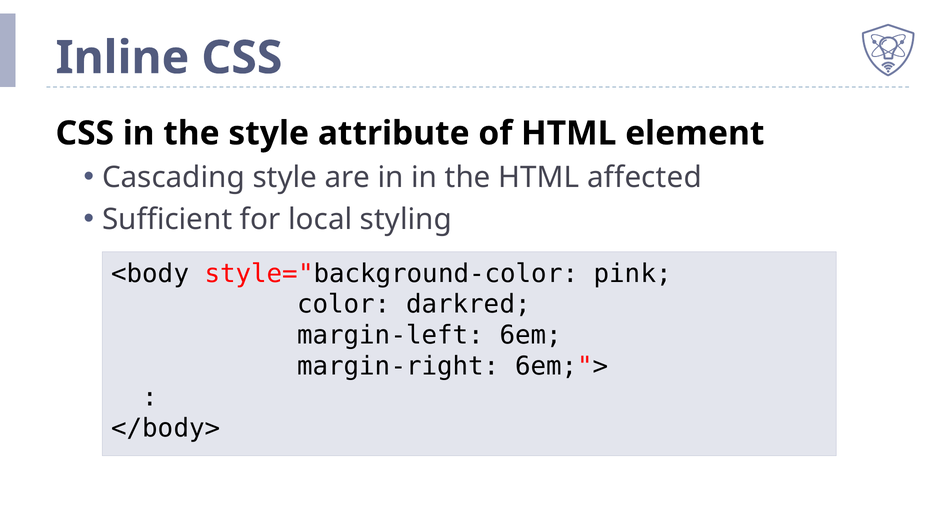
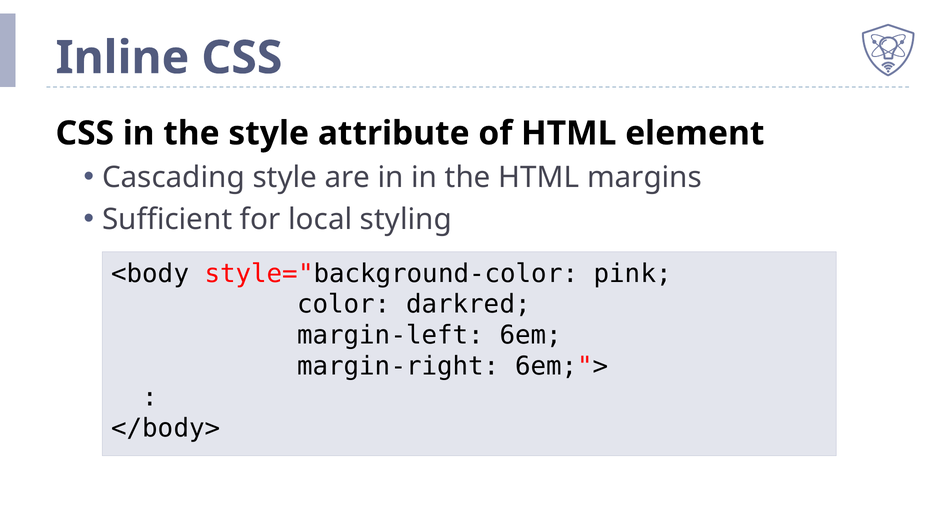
affected: affected -> margins (645, 178)
